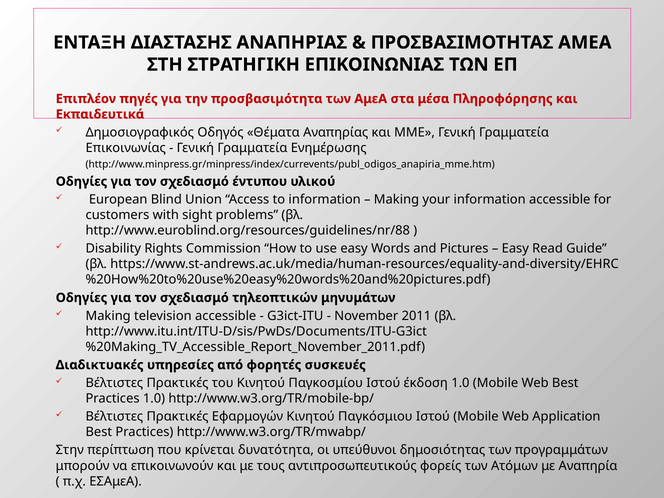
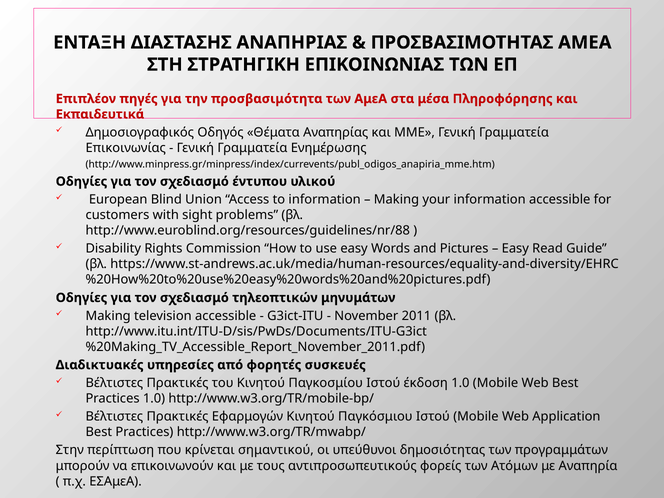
δυνατότητα: δυνατότητα -> σημαντικού (276, 450)
